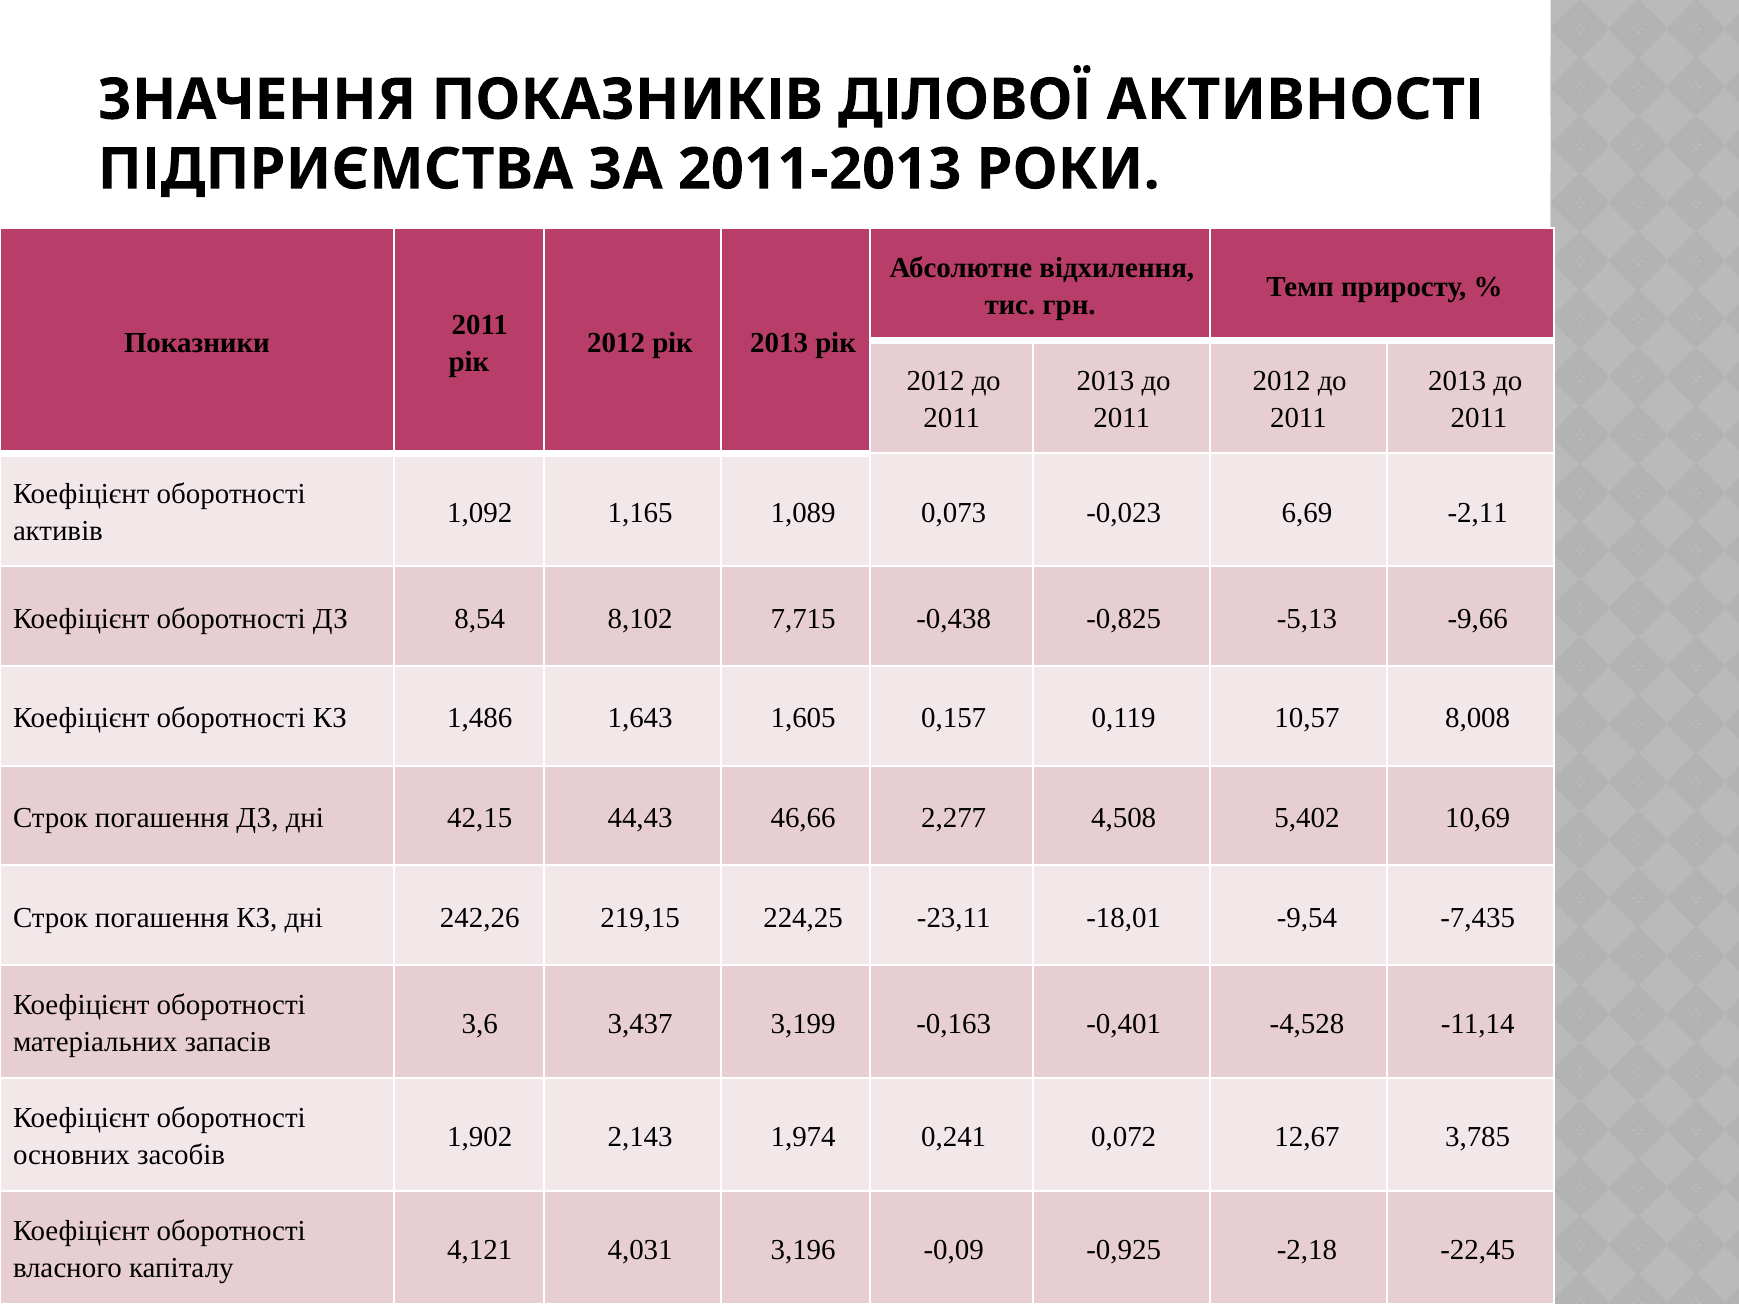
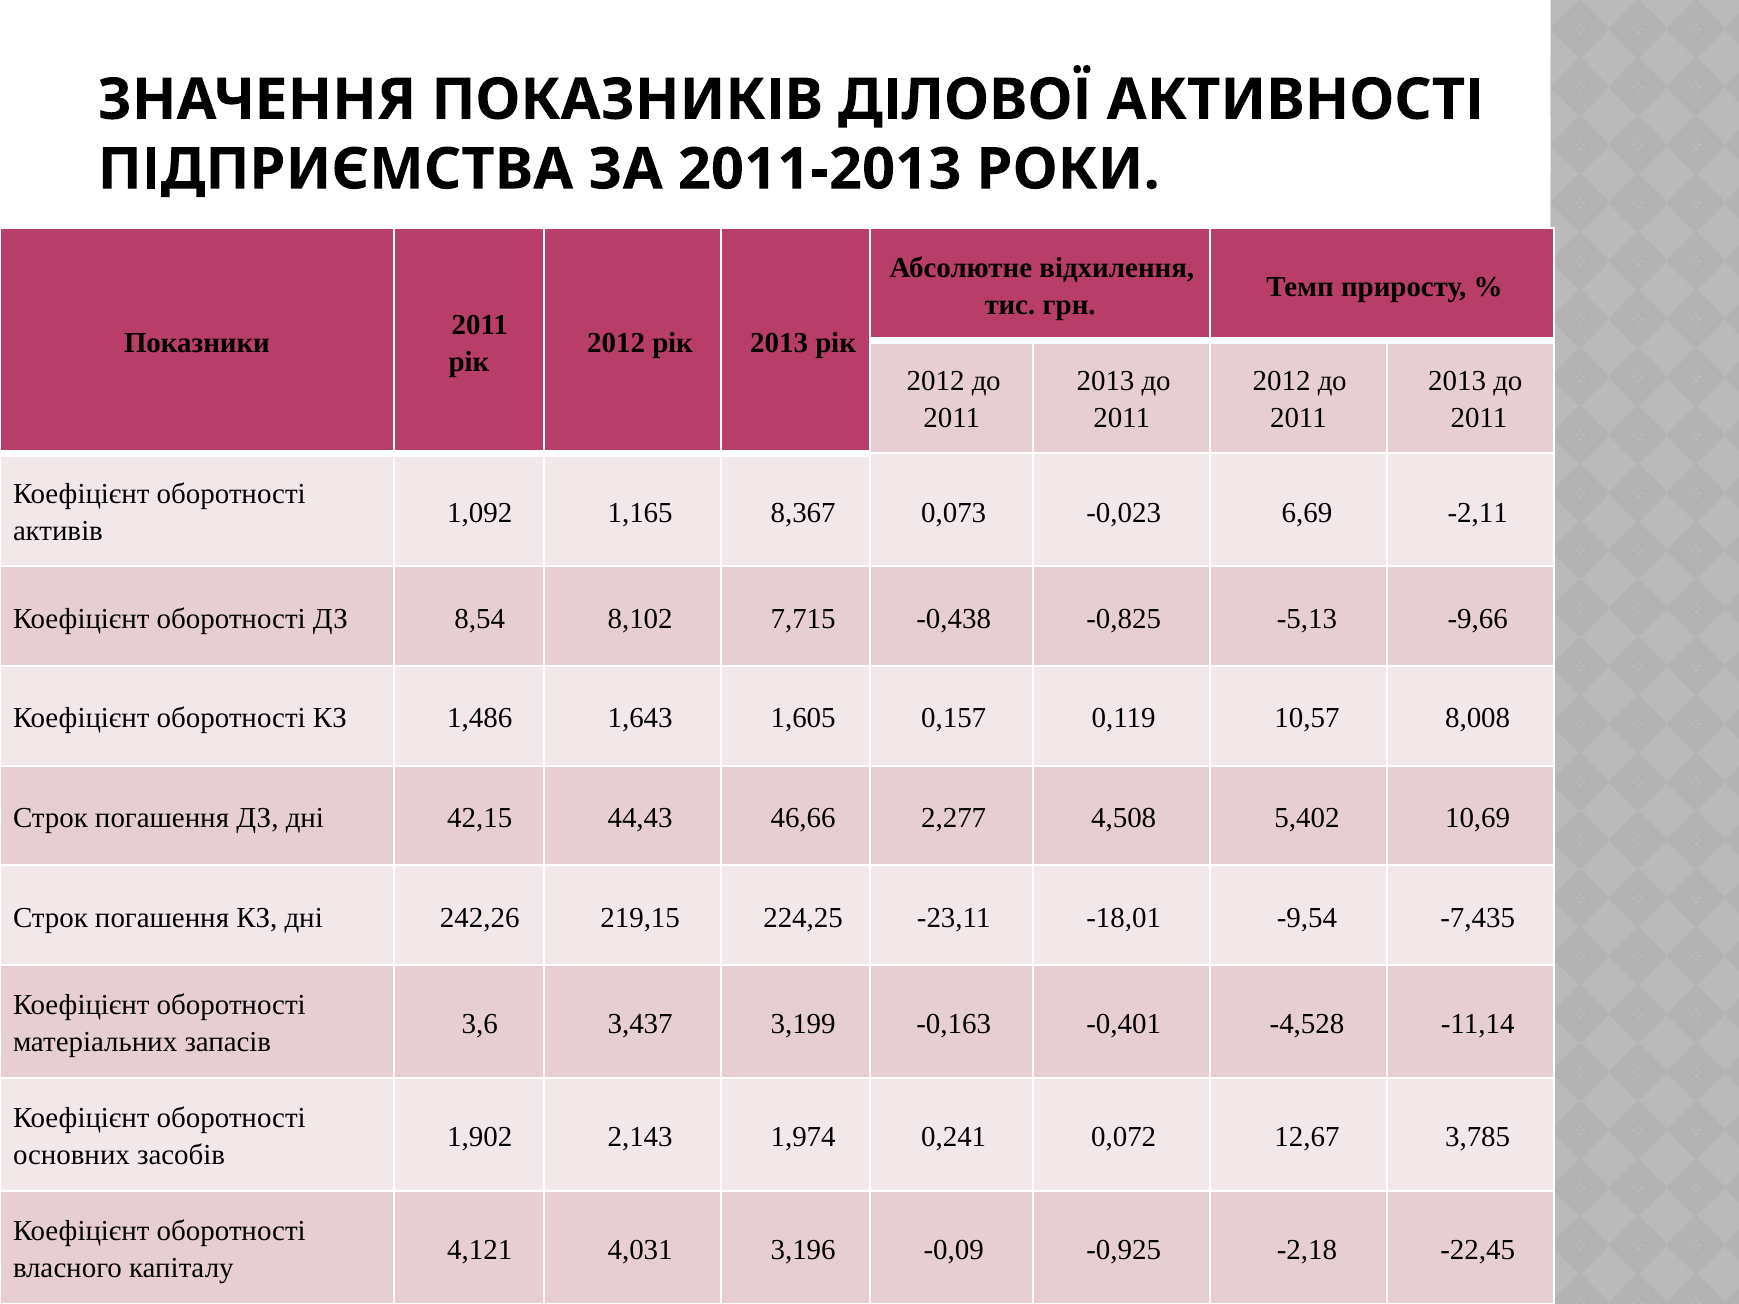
1,089: 1,089 -> 8,367 (803, 513)
